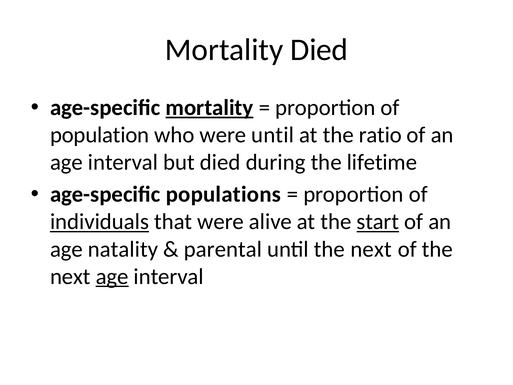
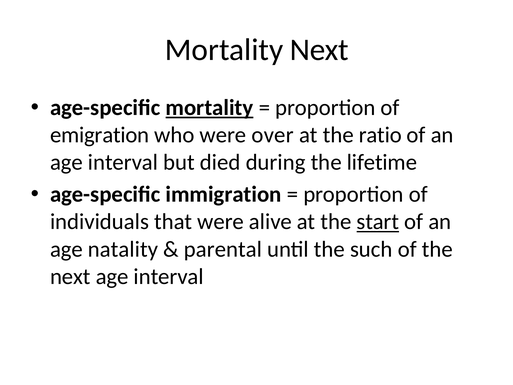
Mortality Died: Died -> Next (319, 50)
population: population -> emigration (100, 135)
were until: until -> over (273, 135)
populations: populations -> immigration (223, 194)
individuals underline: present -> none (100, 222)
until the next: next -> such (371, 249)
age underline: present -> none (112, 276)
